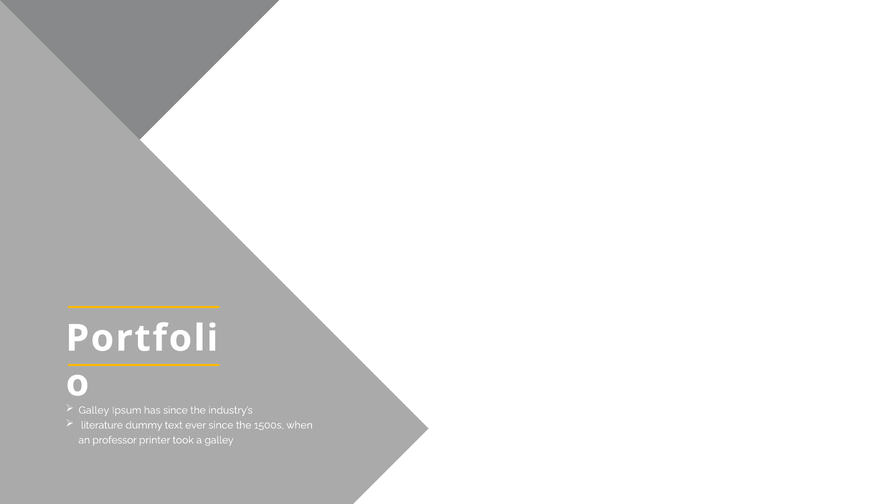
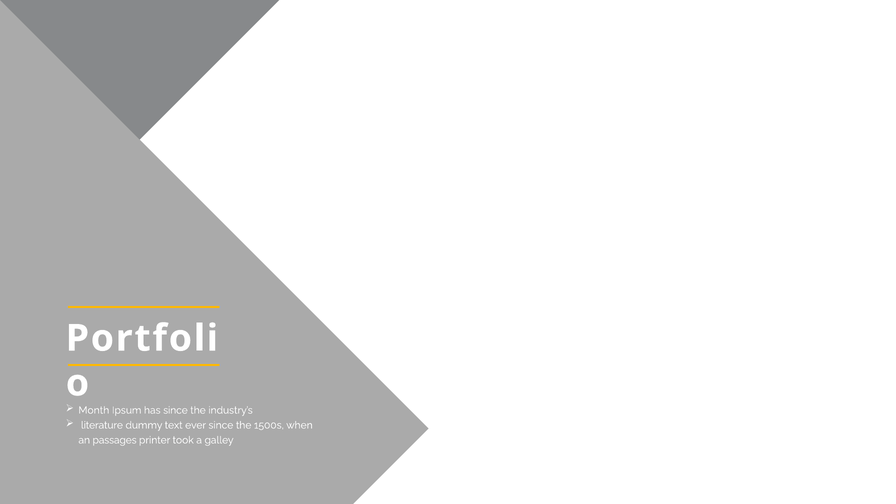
Galley: Galley -> Month (94, 410)
professor: professor -> passages (115, 440)
